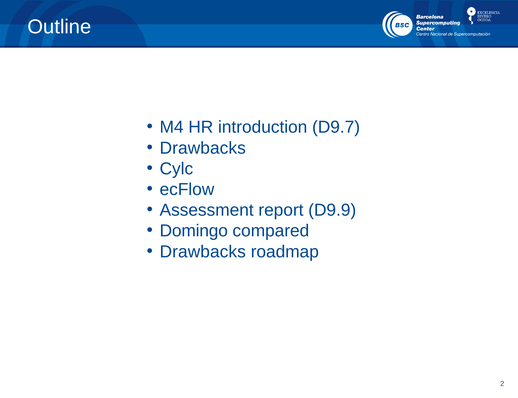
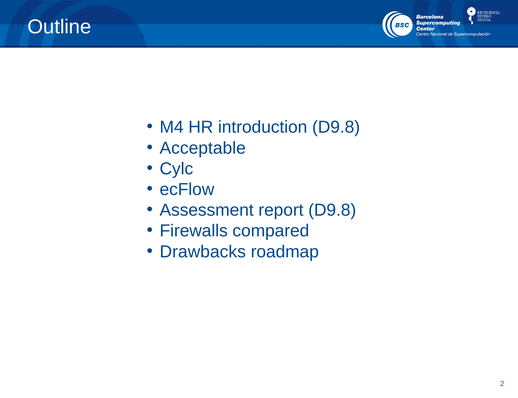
introduction D9.7: D9.7 -> D9.8 (336, 127)
Drawbacks: Drawbacks -> Acceptable (203, 148)
report D9.9: D9.9 -> D9.8 (332, 210)
Domingo: Domingo -> Firewalls (194, 231)
